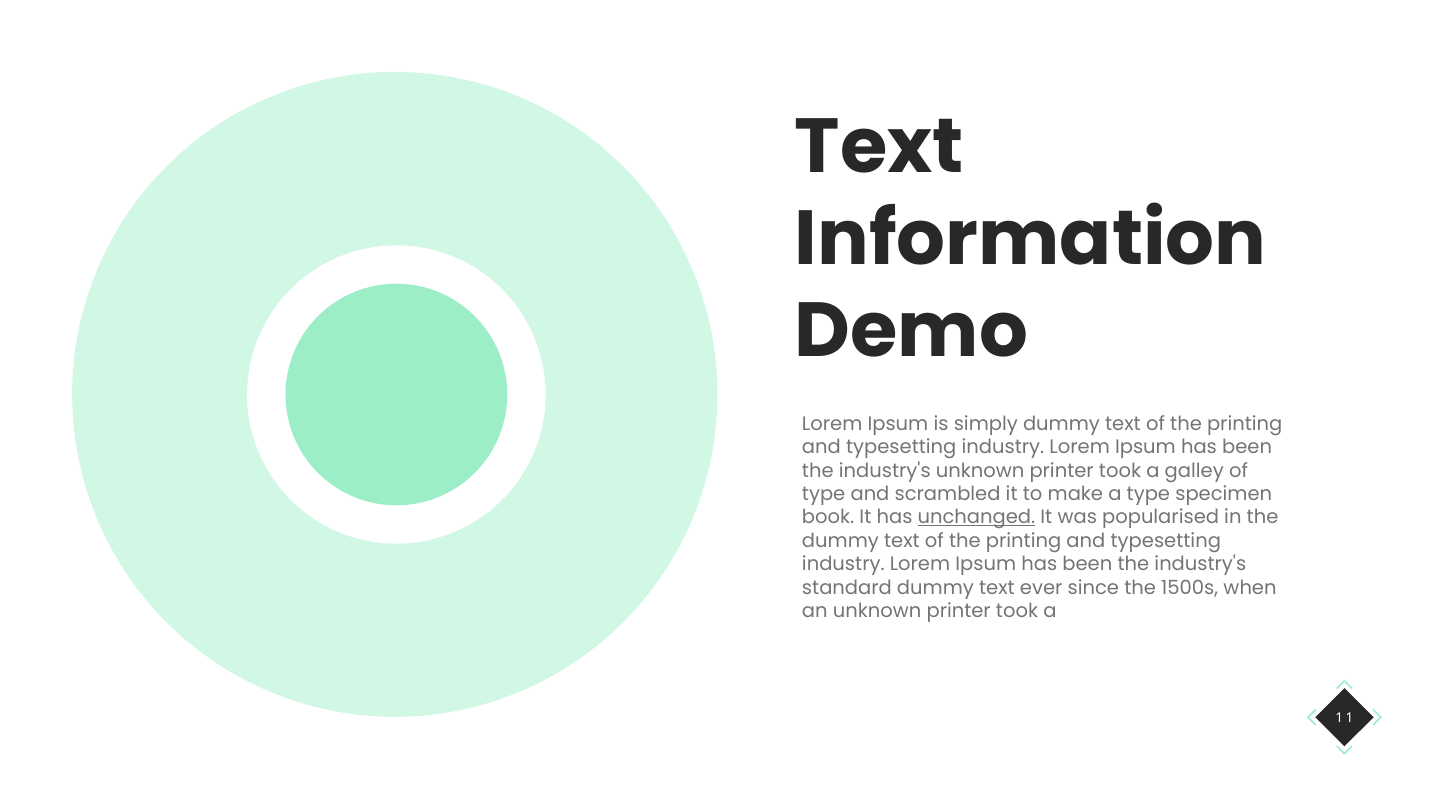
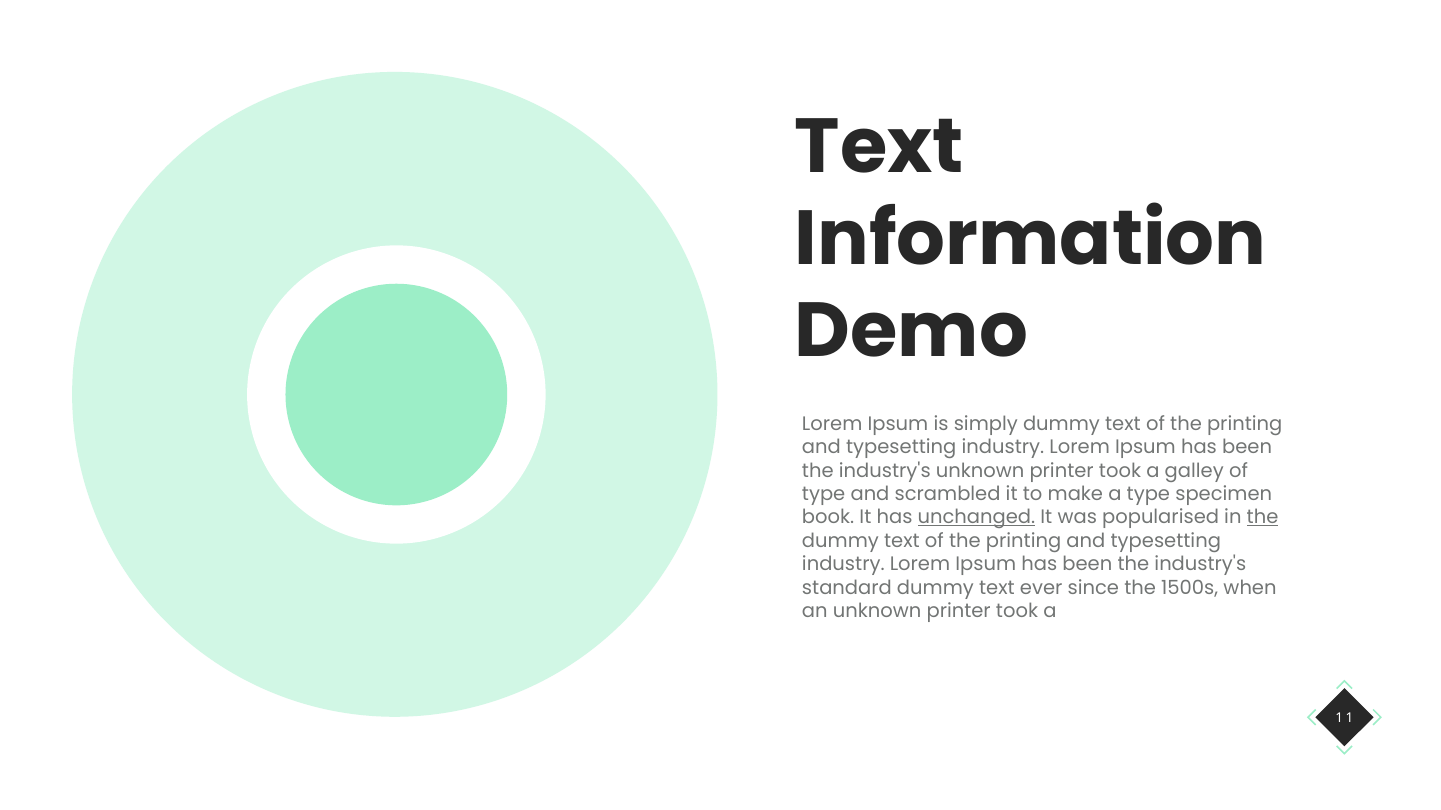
the underline: none -> present (1263, 518)
